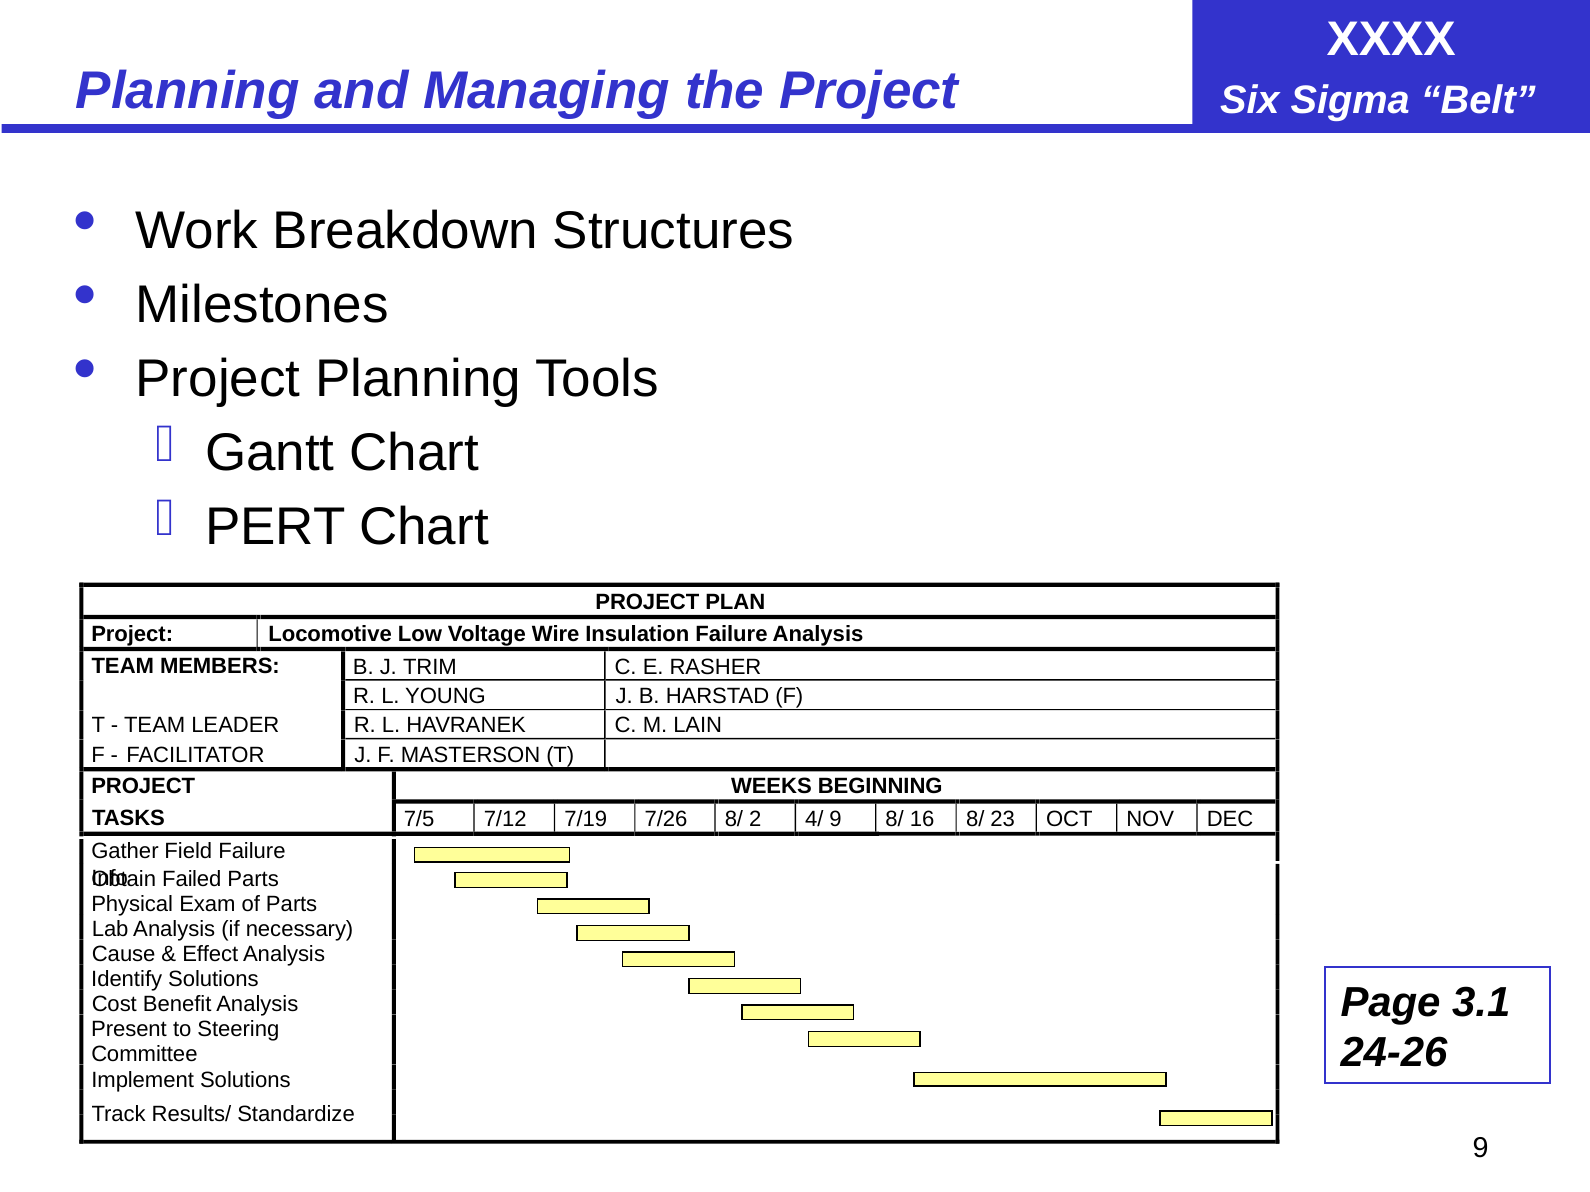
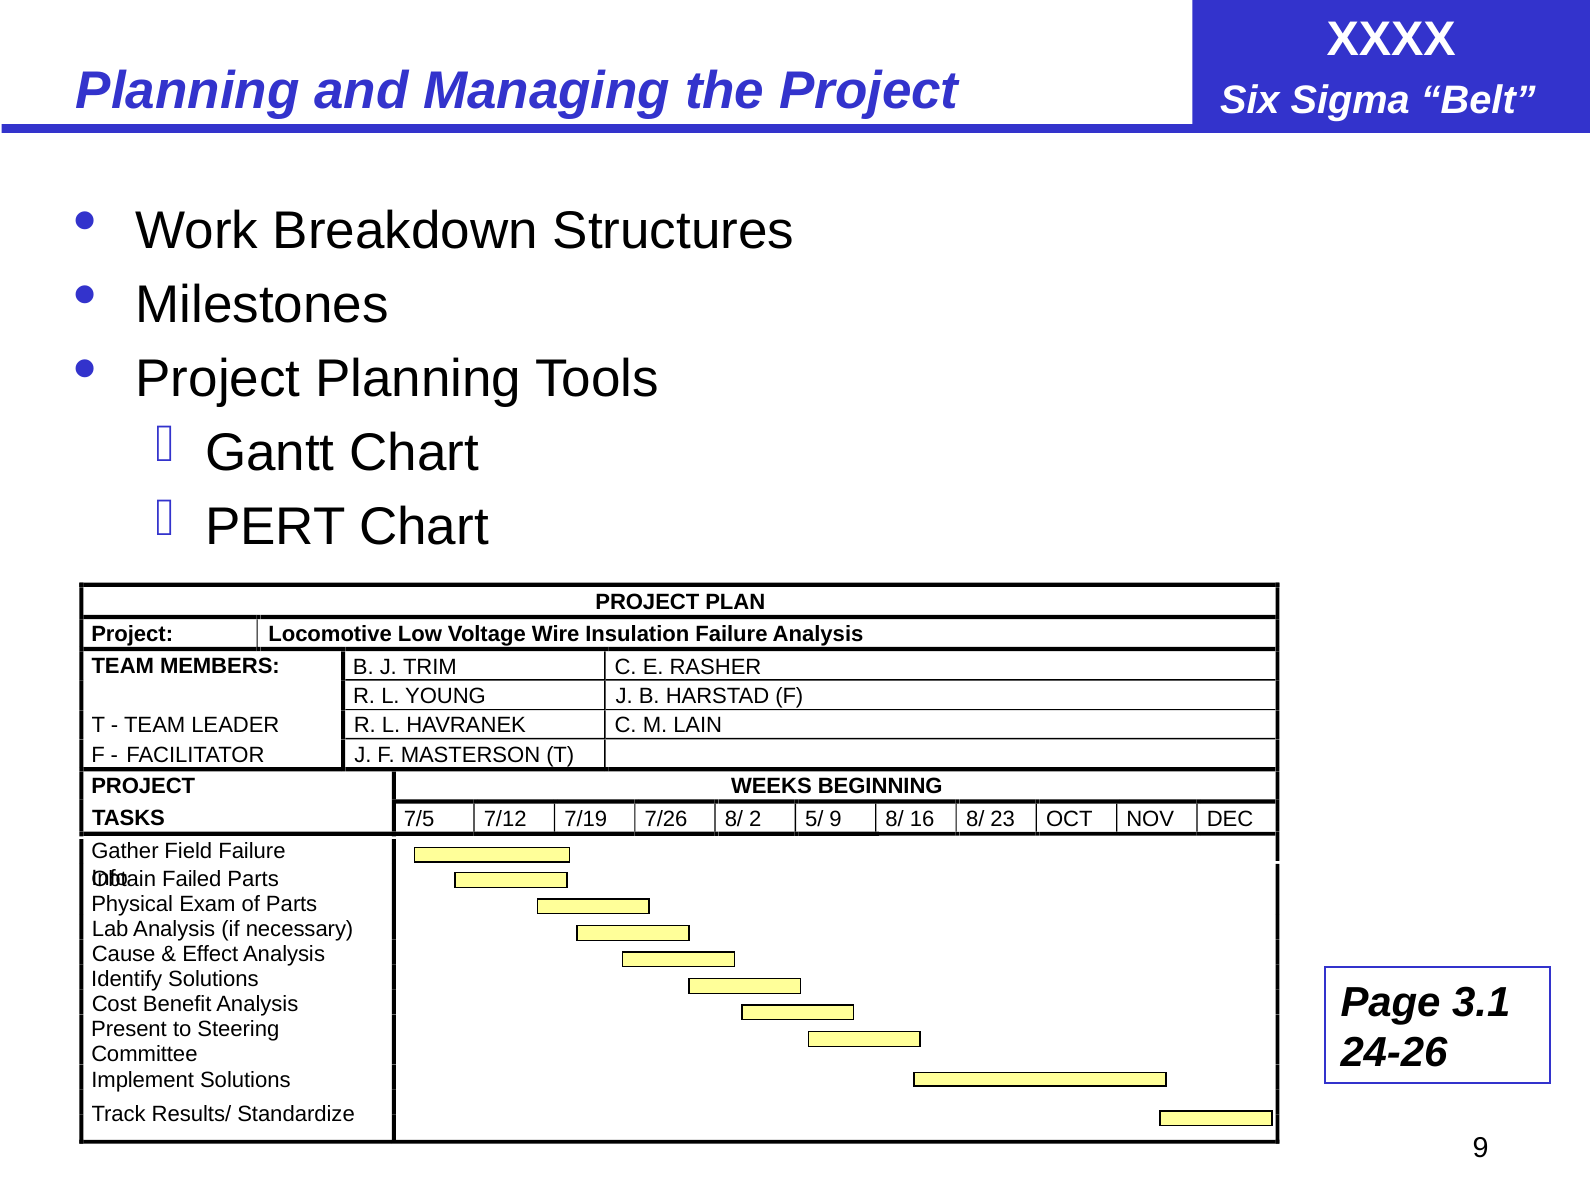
4/: 4/ -> 5/ (814, 819)
